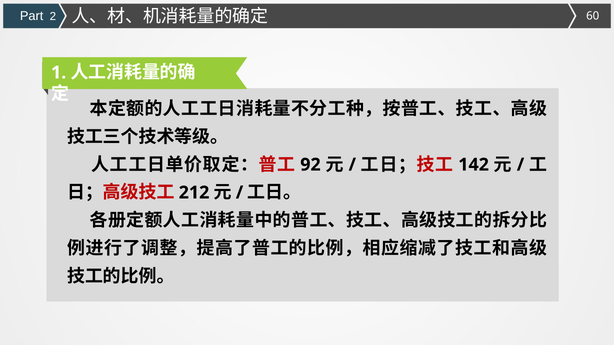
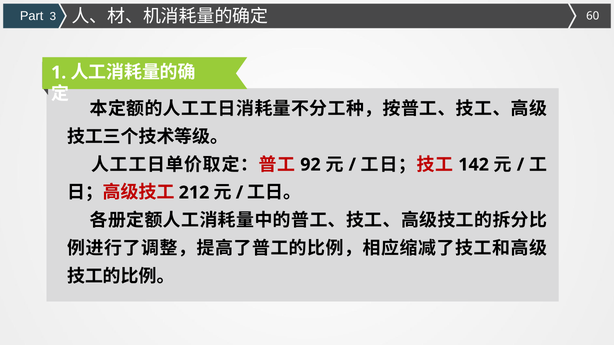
2: 2 -> 3 (53, 17)
